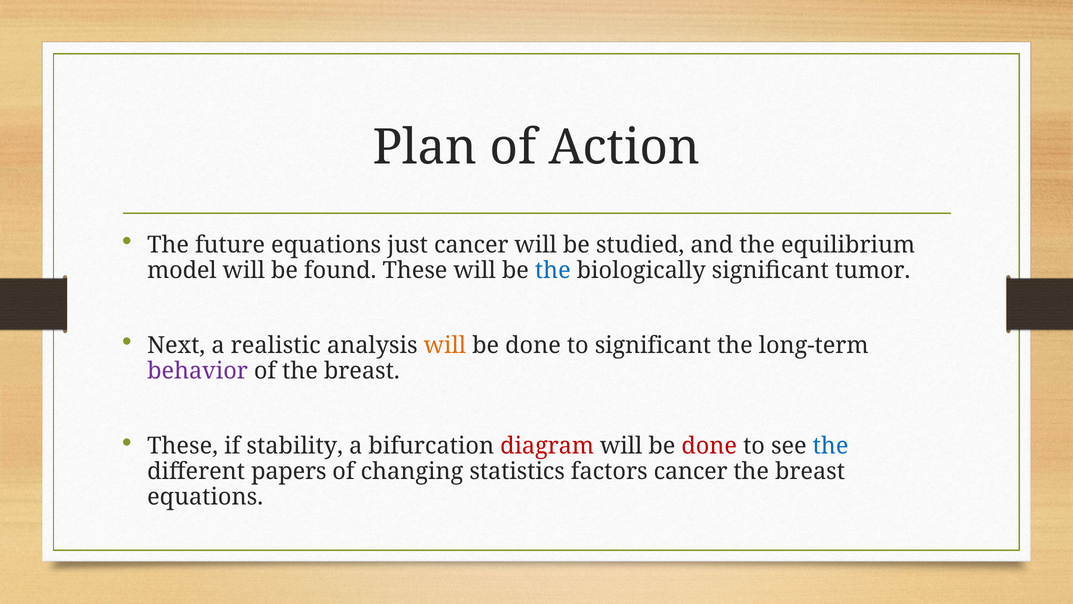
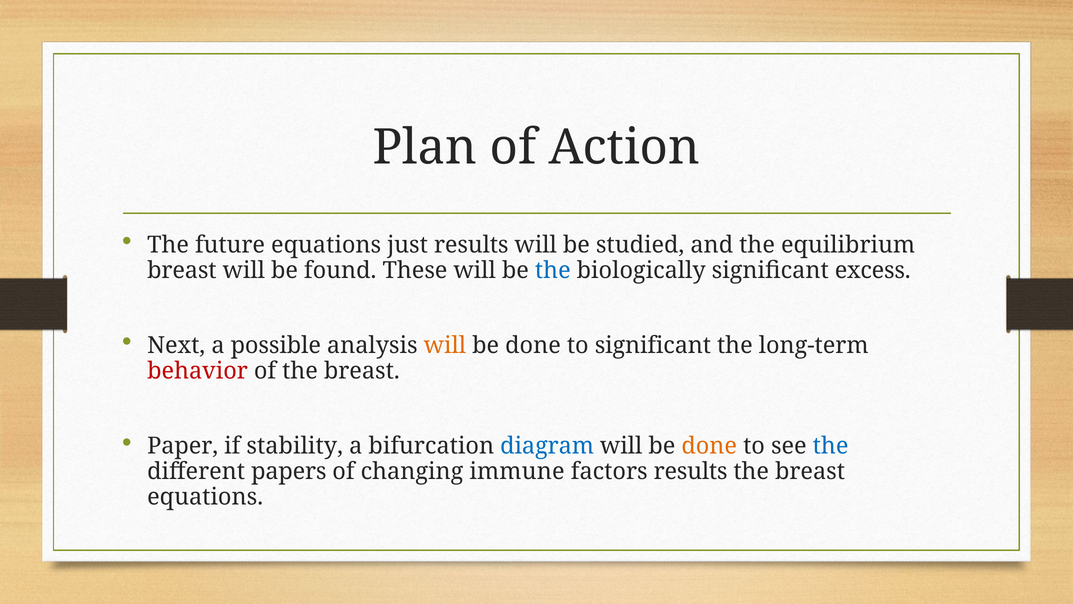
just cancer: cancer -> results (471, 245)
model: model -> breast (182, 270)
tumor: tumor -> excess (873, 270)
realistic: realistic -> possible (276, 345)
behavior colour: purple -> red (198, 371)
These: These -> Paper (183, 446)
diagram colour: red -> blue (547, 446)
done colour: red -> orange (709, 446)
statistics: statistics -> immune (517, 471)
factors cancer: cancer -> results (691, 471)
